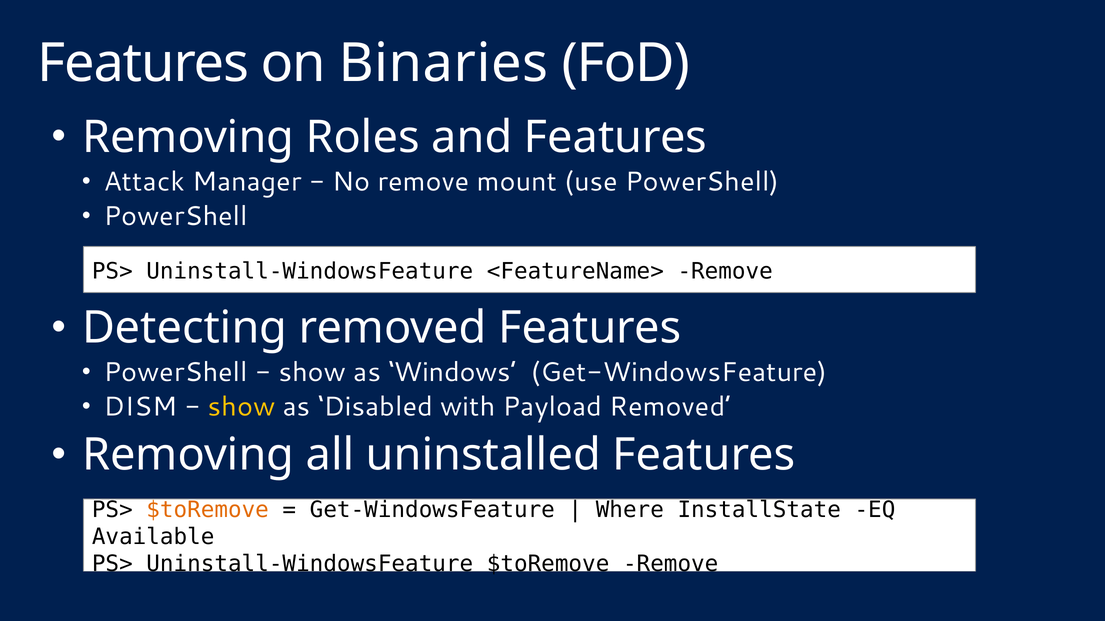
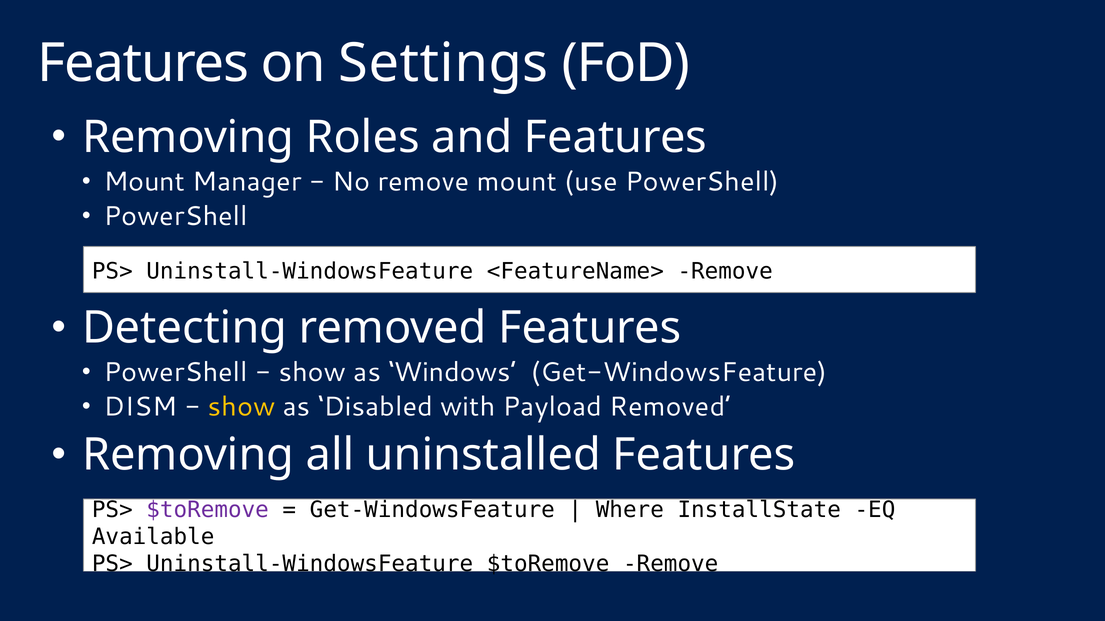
Binaries: Binaries -> Settings (443, 63)
Attack: Attack -> Mount (144, 182)
$toRemove colour: orange -> purple (208, 510)
